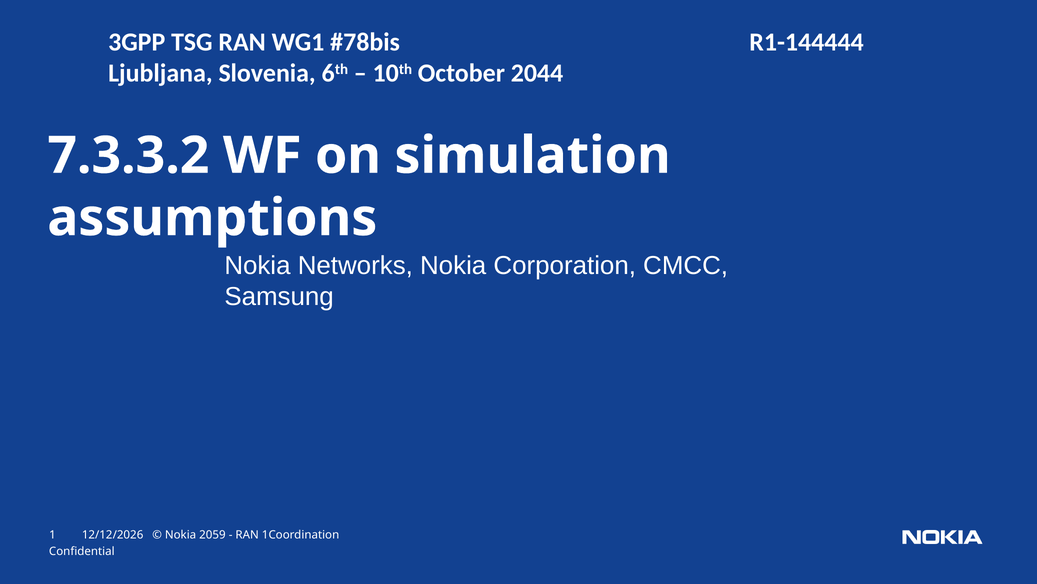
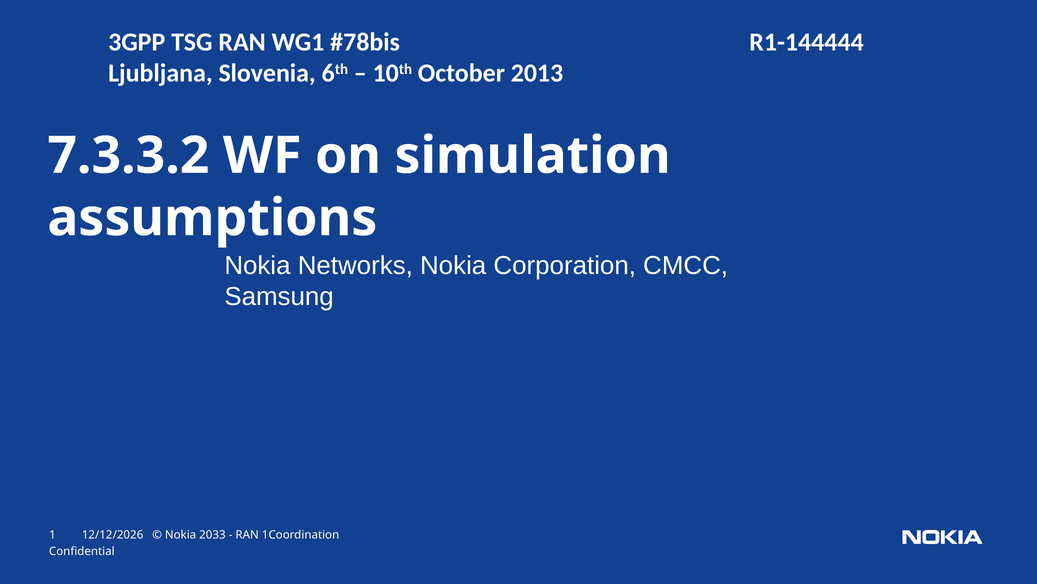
2044: 2044 -> 2013 (537, 73)
2059: 2059 -> 2033 (212, 534)
